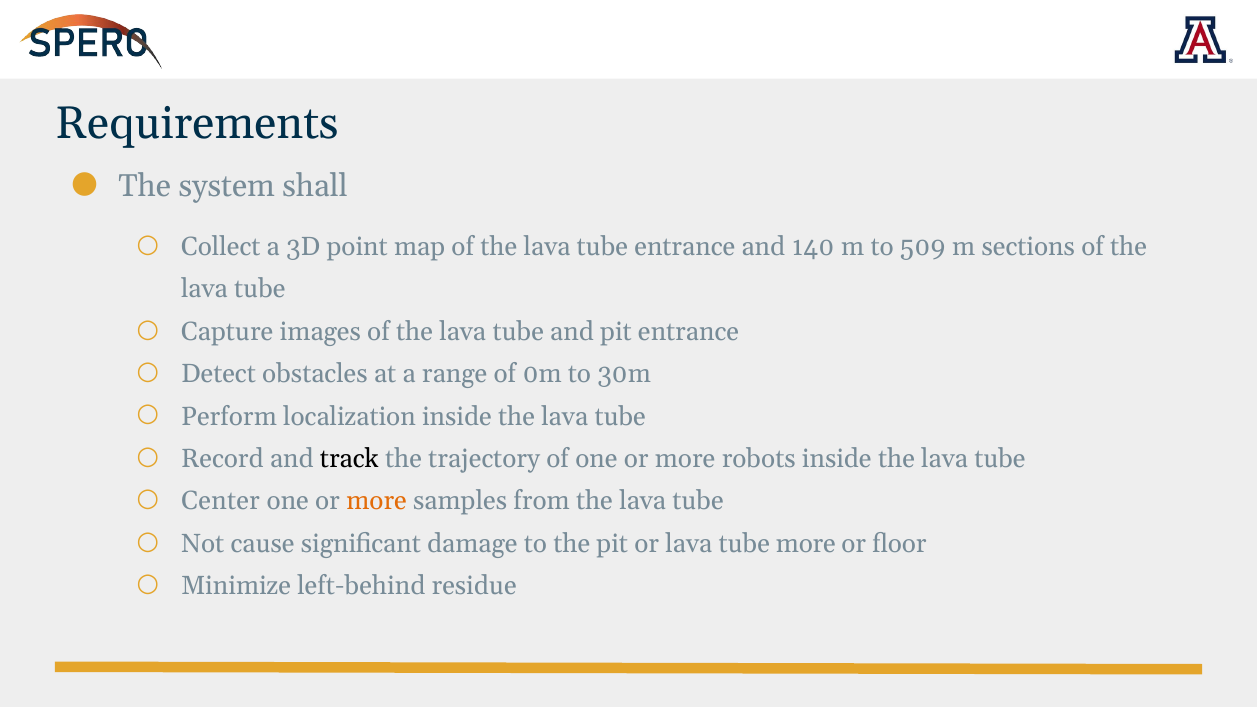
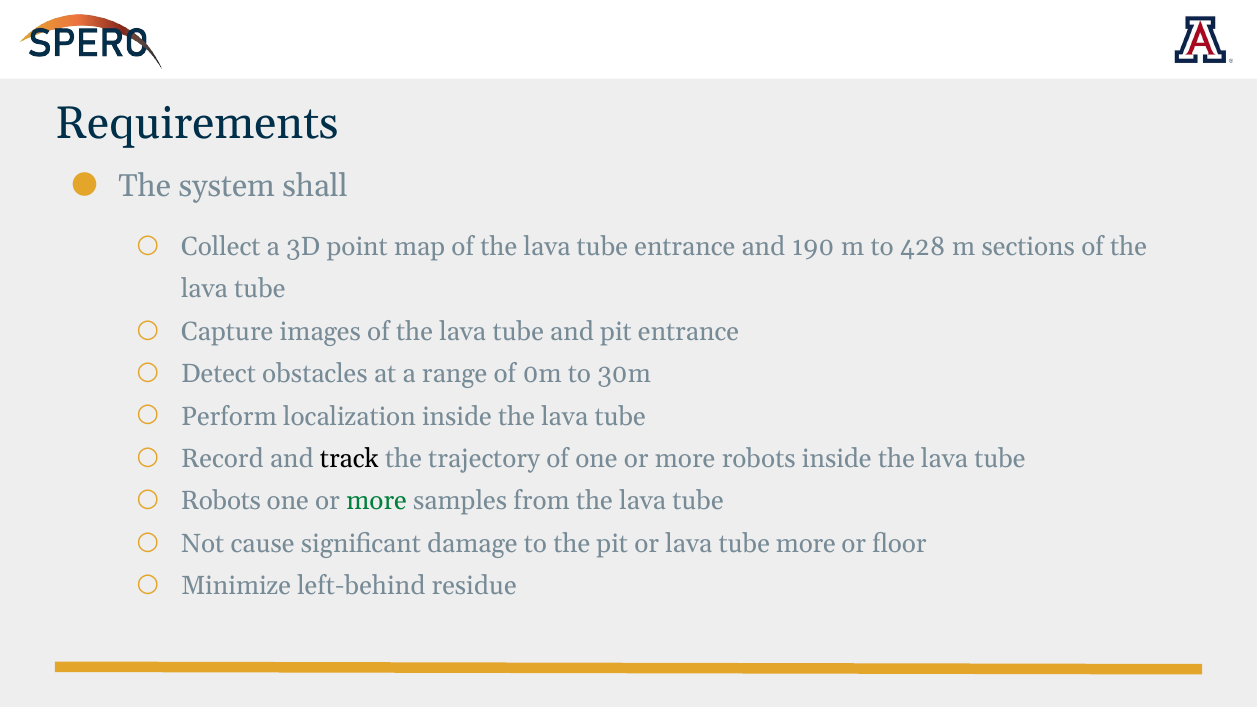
140: 140 -> 190 (813, 247)
509: 509 -> 428 (923, 247)
Center: Center -> Robots (221, 501)
more colour: orange -> green (377, 501)
